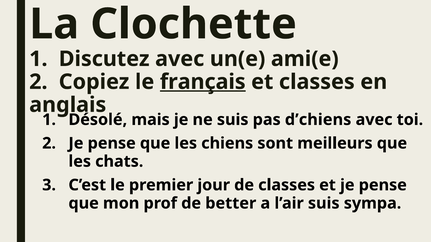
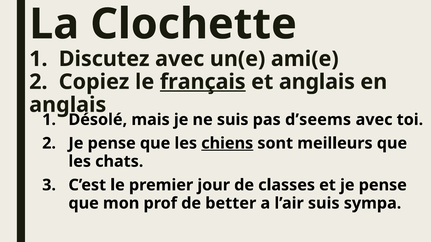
et classes: classes -> anglais (317, 82)
d’chiens: d’chiens -> d’seems (318, 120)
chiens underline: none -> present (227, 143)
